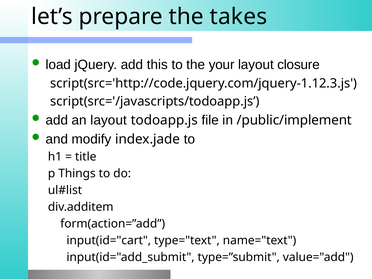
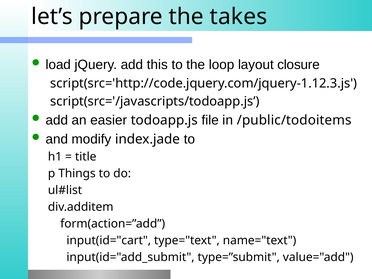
your: your -> loop (222, 65)
an layout: layout -> easier (109, 120)
/public/implement: /public/implement -> /public/todoitems (294, 120)
